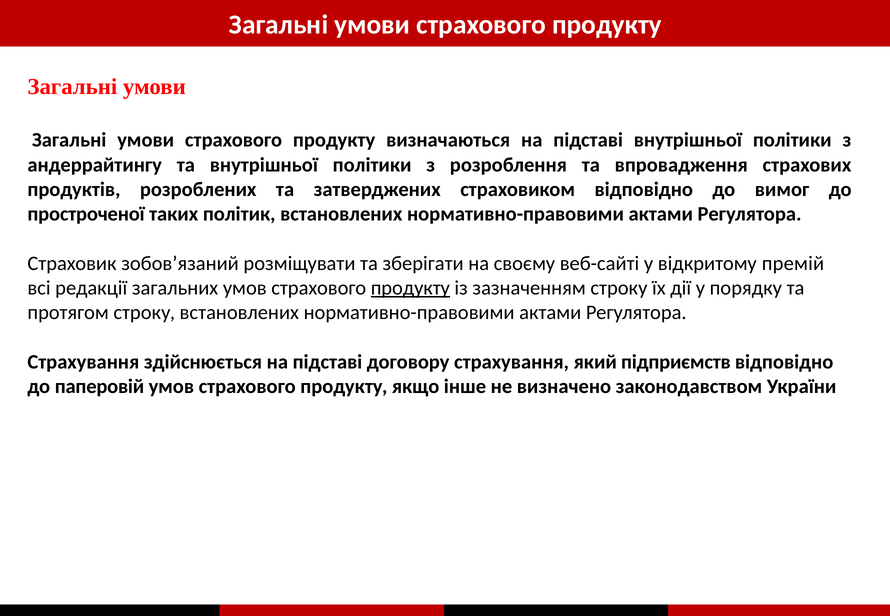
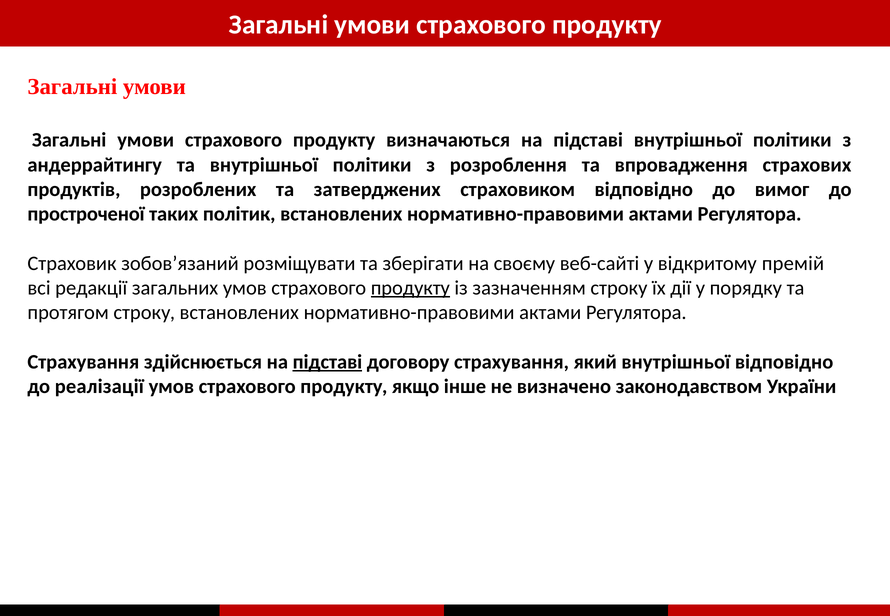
підставі underline: none -> present (327, 362)
який підприємств: підприємств -> внутрішньої (676, 362)
паперовій: паперовій -> реалізації (99, 387)
